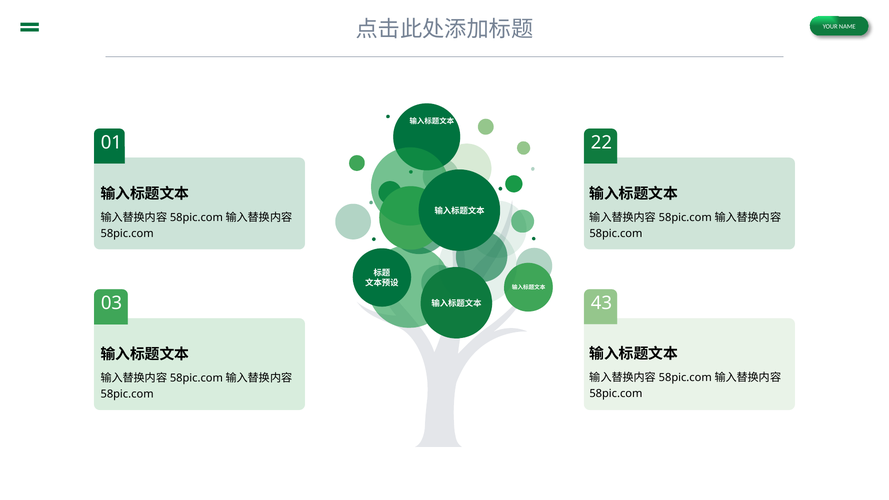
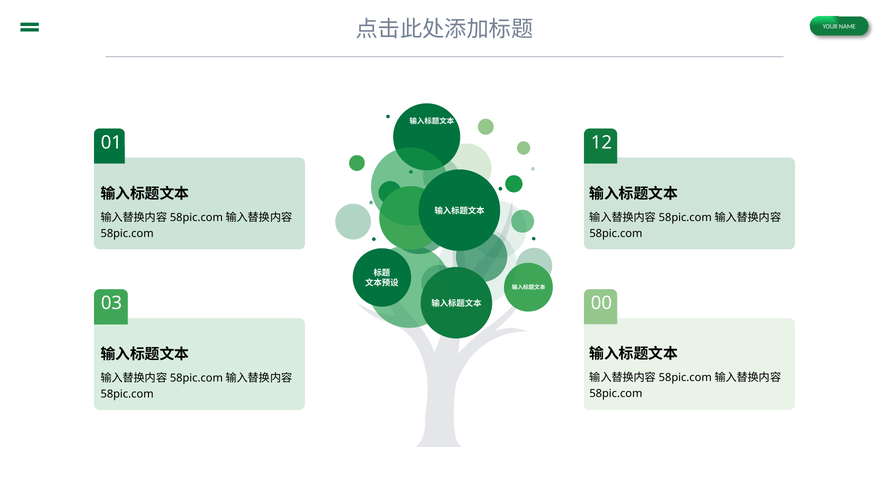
22: 22 -> 12 (601, 143)
43: 43 -> 00 (601, 303)
